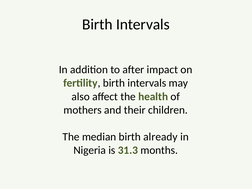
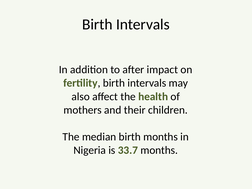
birth already: already -> months (161, 137)
31.3: 31.3 -> 33.7 (128, 150)
